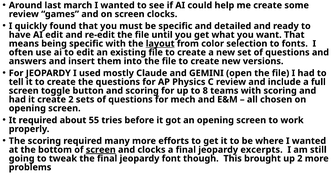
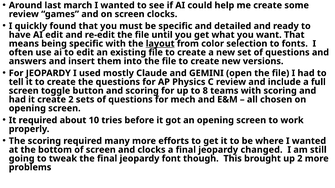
55: 55 -> 10 (94, 120)
screen underline: present -> none (101, 150)
excerpts: excerpts -> changed (262, 150)
